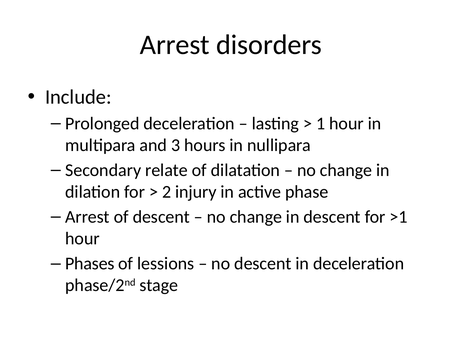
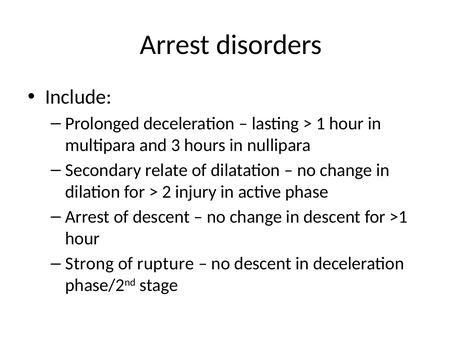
Phases: Phases -> Strong (90, 263)
lessions: lessions -> rupture (166, 263)
